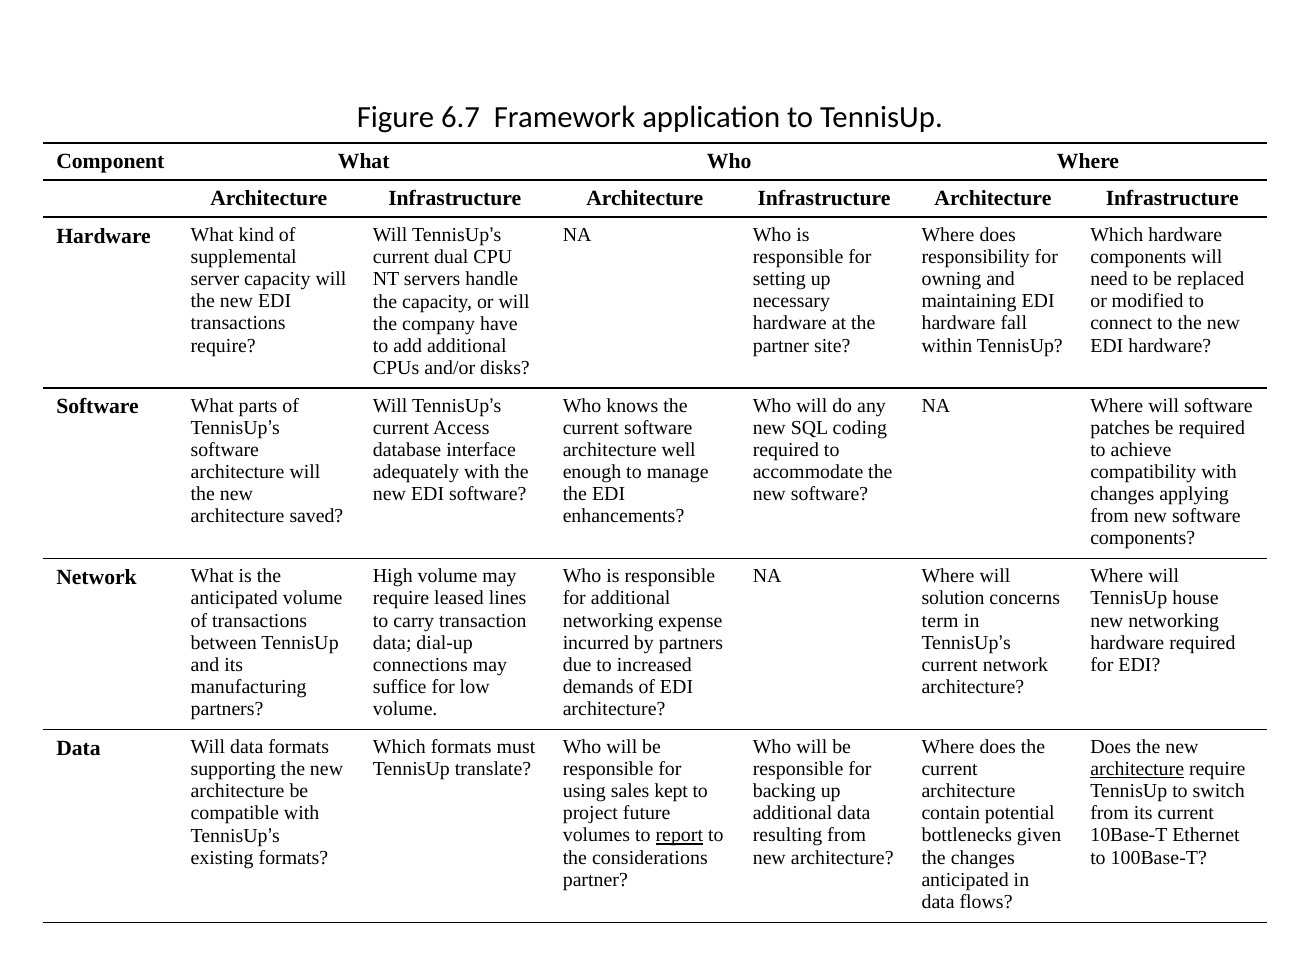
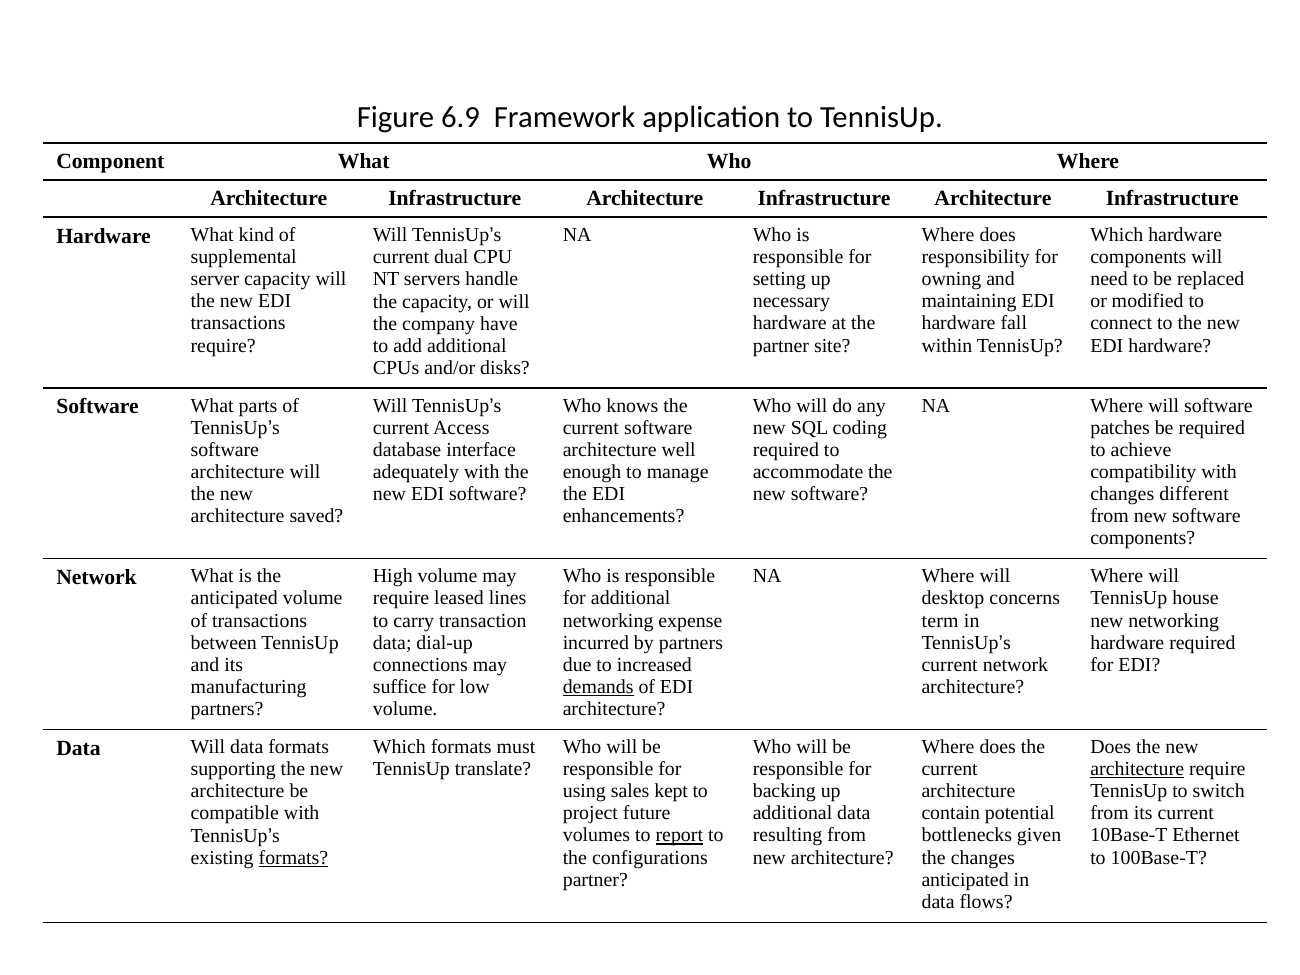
6.7: 6.7 -> 6.9 (460, 117)
applying: applying -> different (1194, 494)
solution: solution -> desktop (953, 598)
demands underline: none -> present (598, 687)
considerations: considerations -> configurations (650, 858)
formats underline: none -> present (293, 858)
